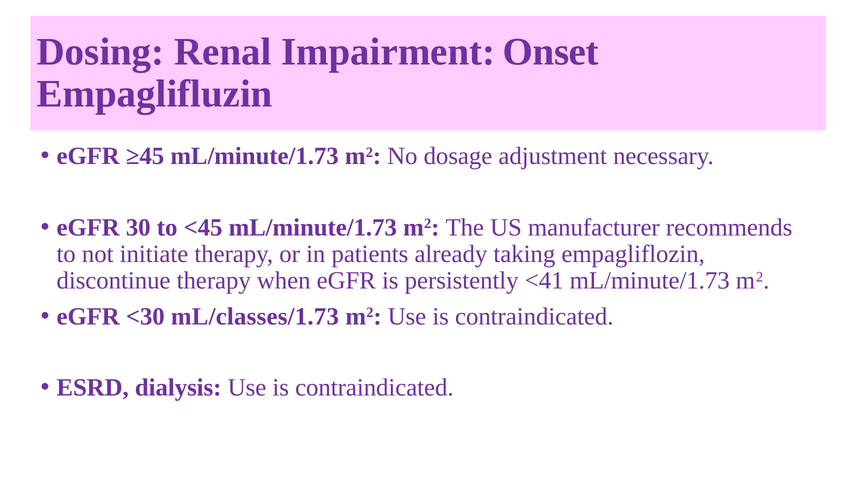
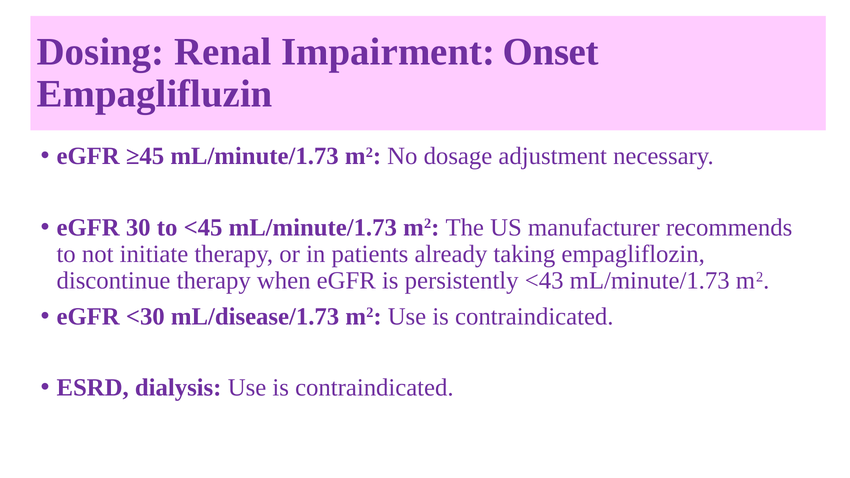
<41: <41 -> <43 (544, 281)
mL/classes/1.73: mL/classes/1.73 -> mL/disease/1.73 (255, 316)
